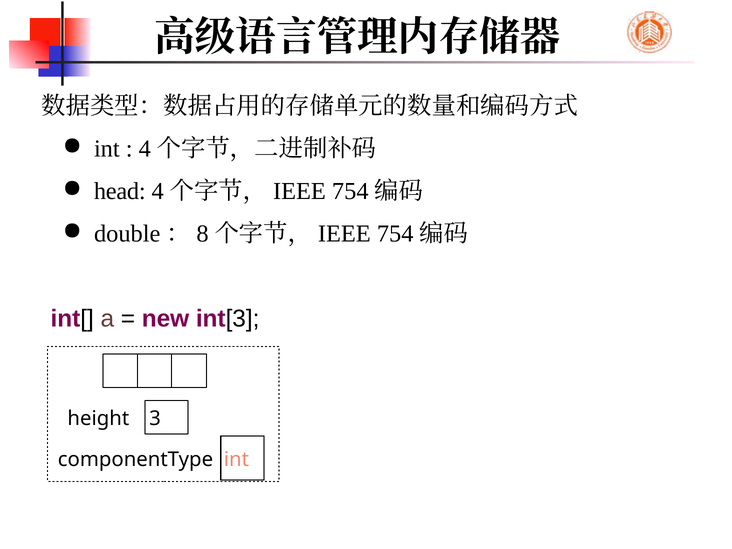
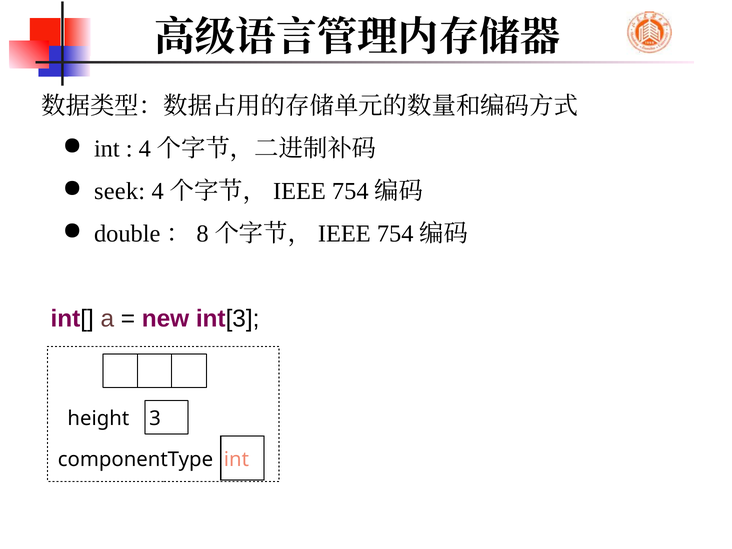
head: head -> seek (120, 191)
